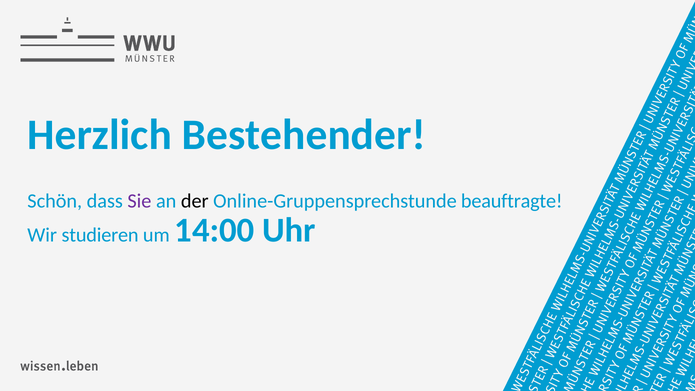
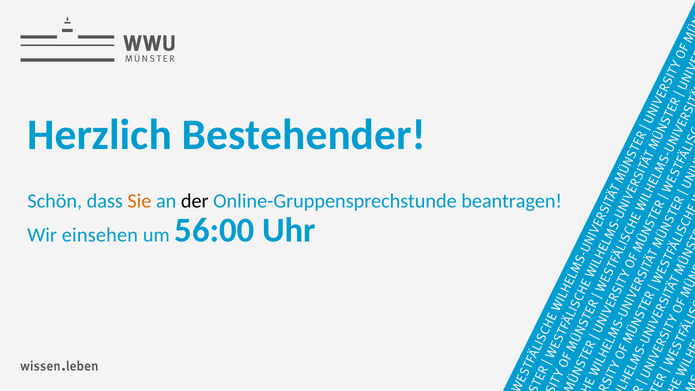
Sie colour: purple -> orange (139, 201)
beauftragte: beauftragte -> beantragen (512, 201)
studieren: studieren -> einsehen (100, 235)
14:00: 14:00 -> 56:00 (214, 230)
